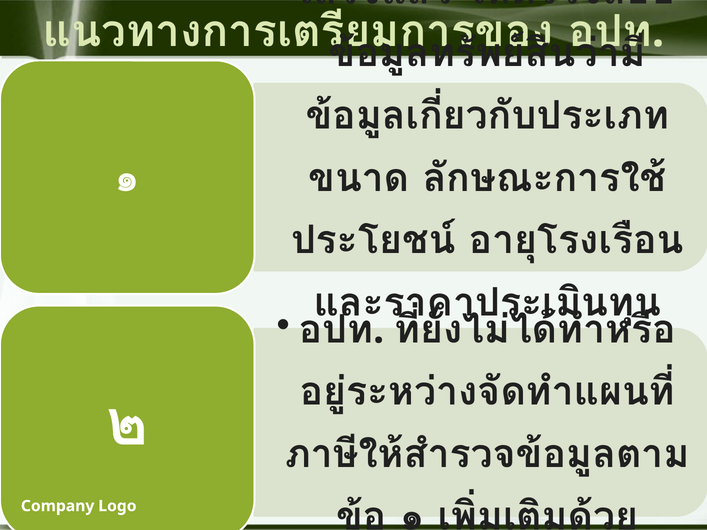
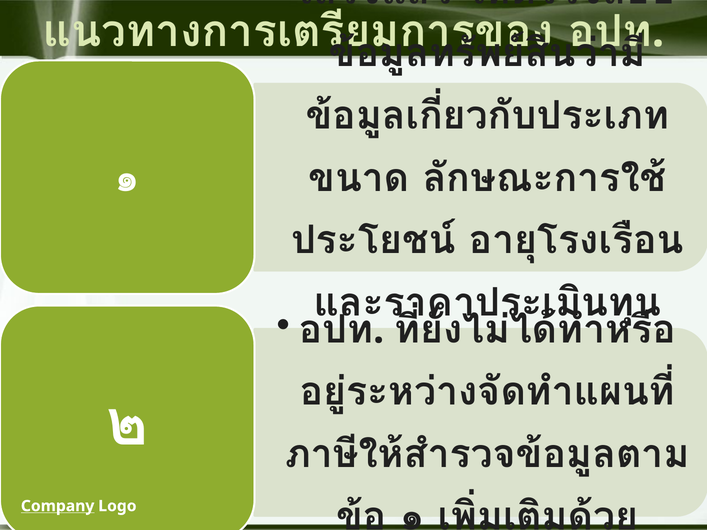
Company underline: none -> present (58, 506)
